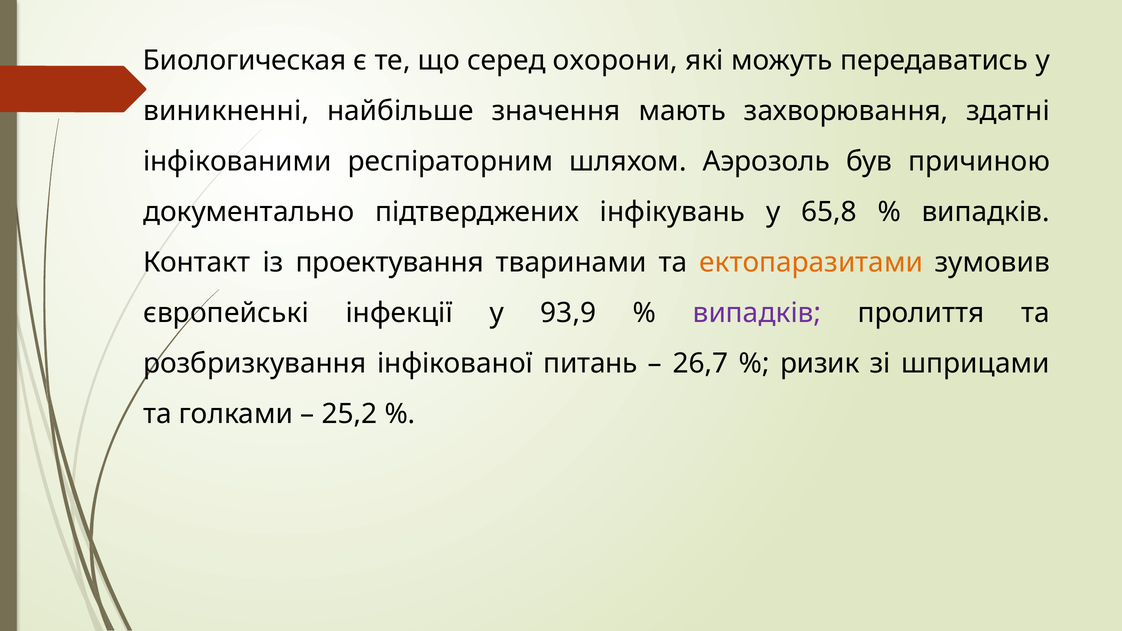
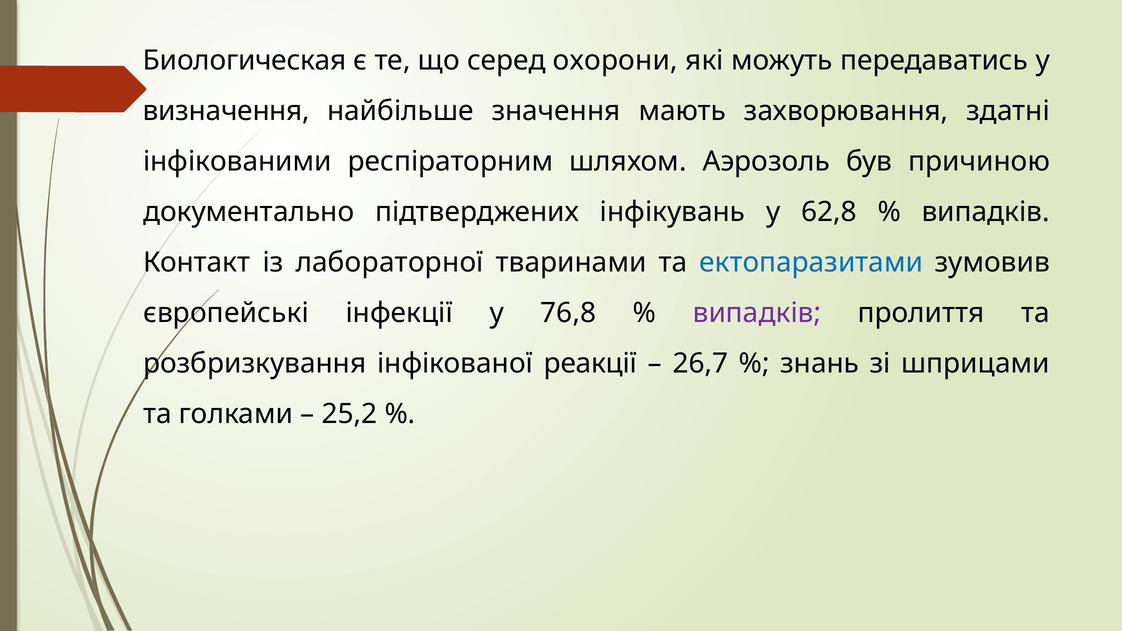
виникненні: виникненні -> визначення (226, 111)
65,8: 65,8 -> 62,8 (829, 212)
проектування: проектування -> лабораторної (390, 263)
ектопаразитами colour: orange -> blue (811, 263)
93,9: 93,9 -> 76,8 (568, 313)
питань: питань -> реакції (590, 364)
ризик: ризик -> знань (820, 364)
